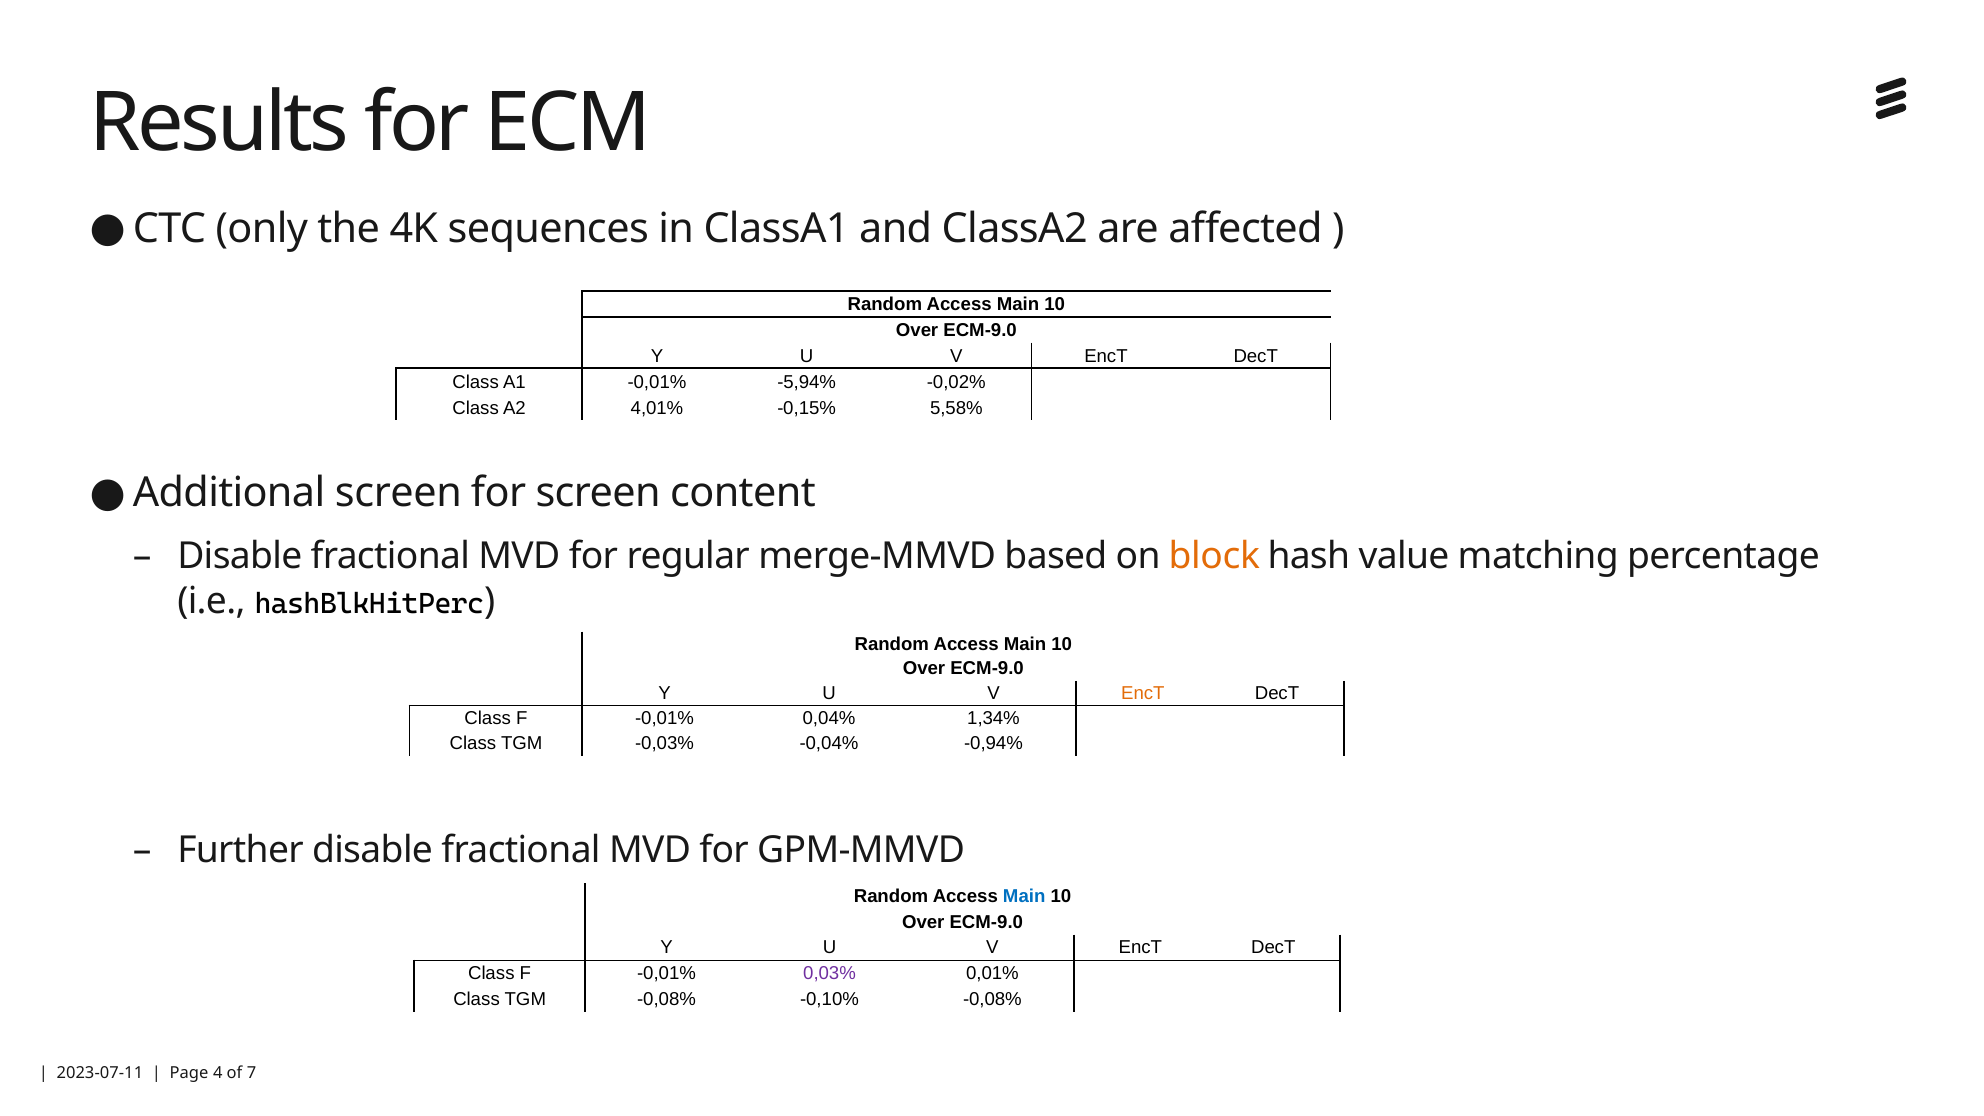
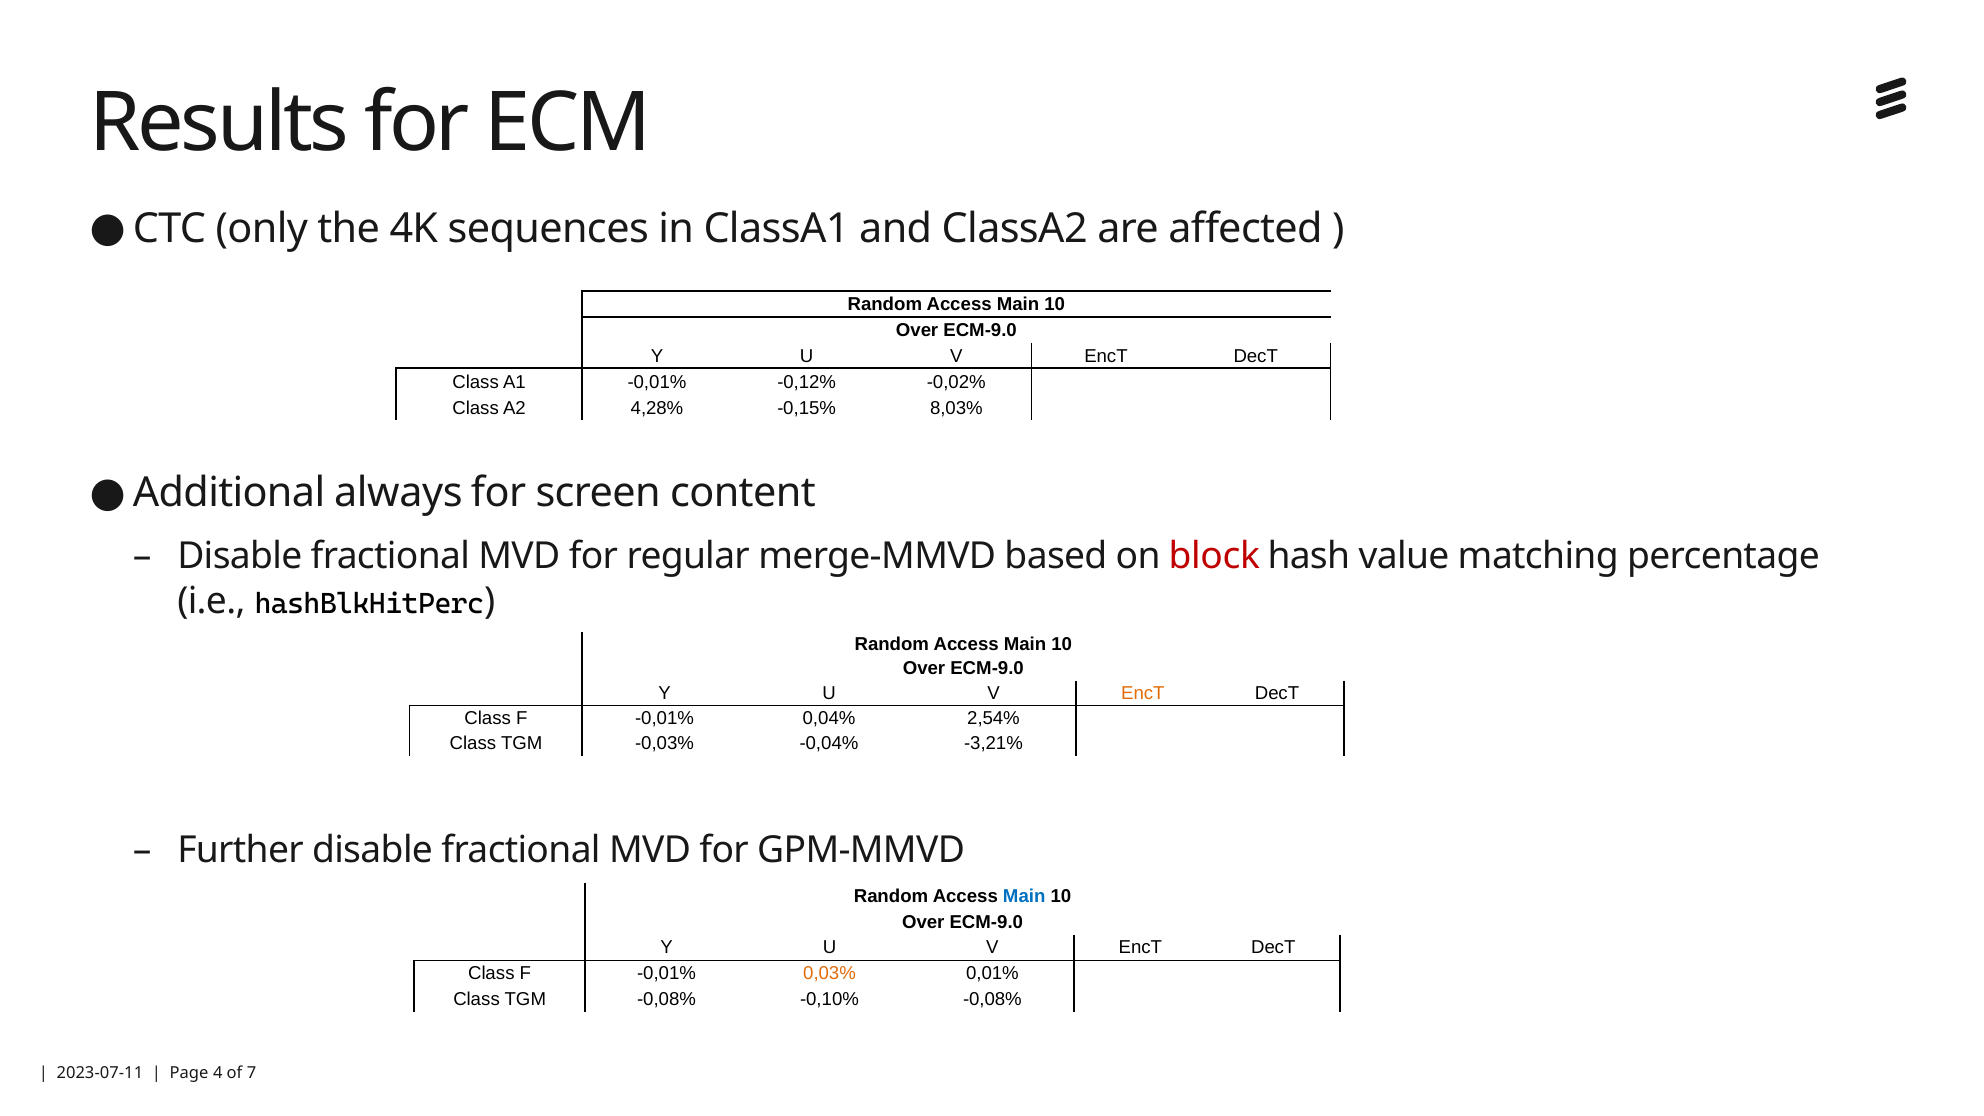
-5,94%: -5,94% -> -0,12% (807, 382)
4,01%: 4,01% -> 4,28% (657, 408)
5,58%: 5,58% -> 8,03% (956, 408)
Additional screen: screen -> always (398, 493)
block colour: orange -> red (1214, 556)
1,34%: 1,34% -> 2,54% (993, 718)
-0,94%: -0,94% -> -3,21% (993, 744)
0,03% colour: purple -> orange (830, 974)
